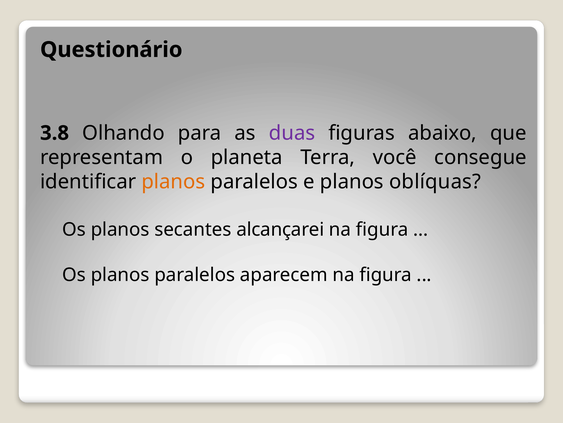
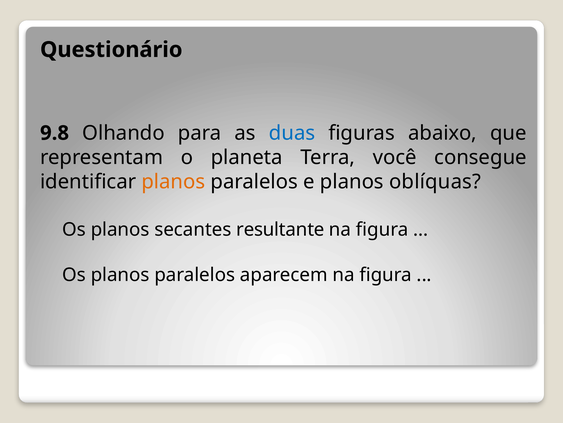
3.8: 3.8 -> 9.8 (55, 133)
duas colour: purple -> blue (292, 133)
alcançarei: alcançarei -> resultante (280, 229)
